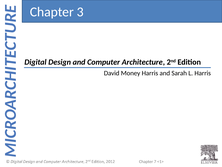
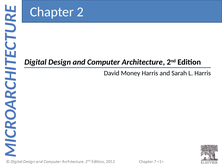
3: 3 -> 2 (80, 12)
